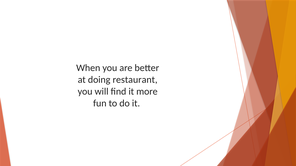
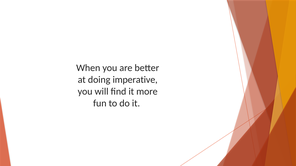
restaurant: restaurant -> imperative (135, 80)
